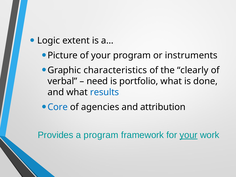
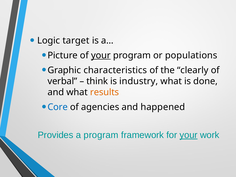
extent: extent -> target (76, 41)
your underline: none -> present (101, 55)
instruments: instruments -> populations (191, 55)
need: need -> think (97, 81)
portfolio: portfolio -> industry (139, 81)
results colour: blue -> orange (105, 92)
attribution: attribution -> happened (163, 107)
